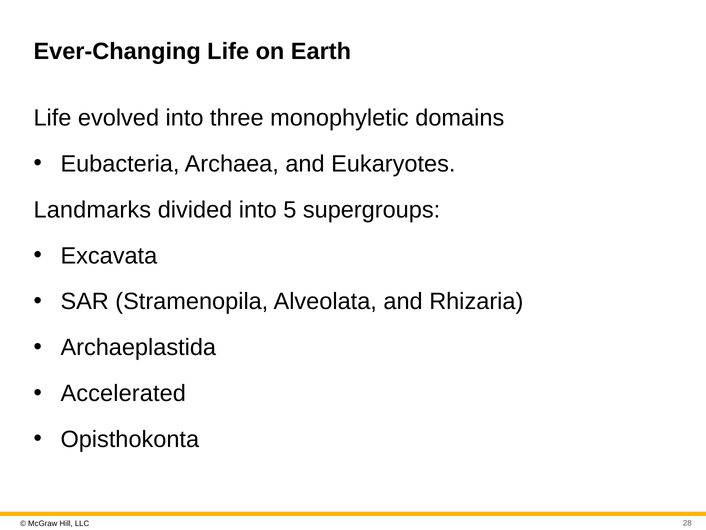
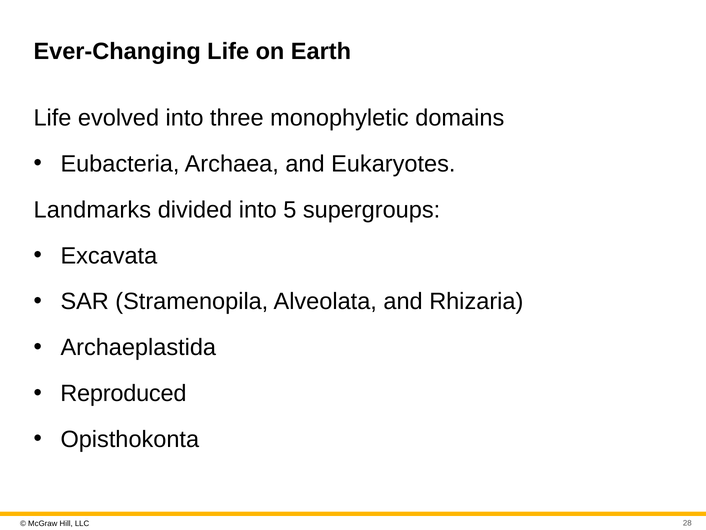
Accelerated: Accelerated -> Reproduced (123, 393)
